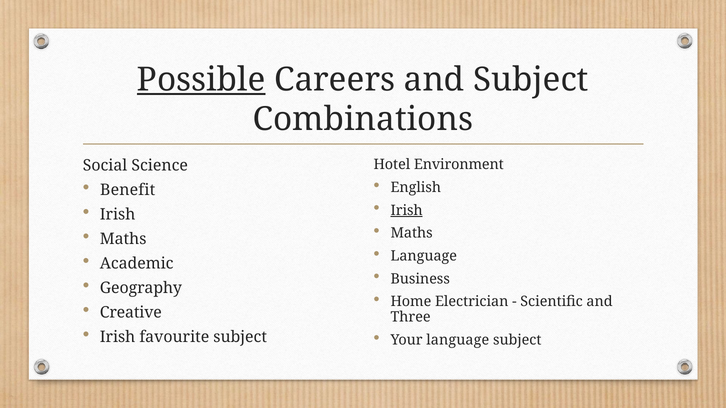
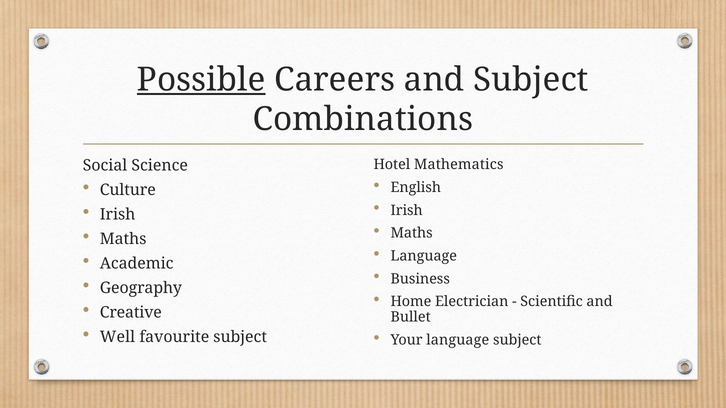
Environment: Environment -> Mathematics (459, 165)
Benefit: Benefit -> Culture (128, 190)
Irish underline: present -> none (407, 211)
Three: Three -> Bullet (411, 317)
Irish: Irish -> Well (117, 337)
